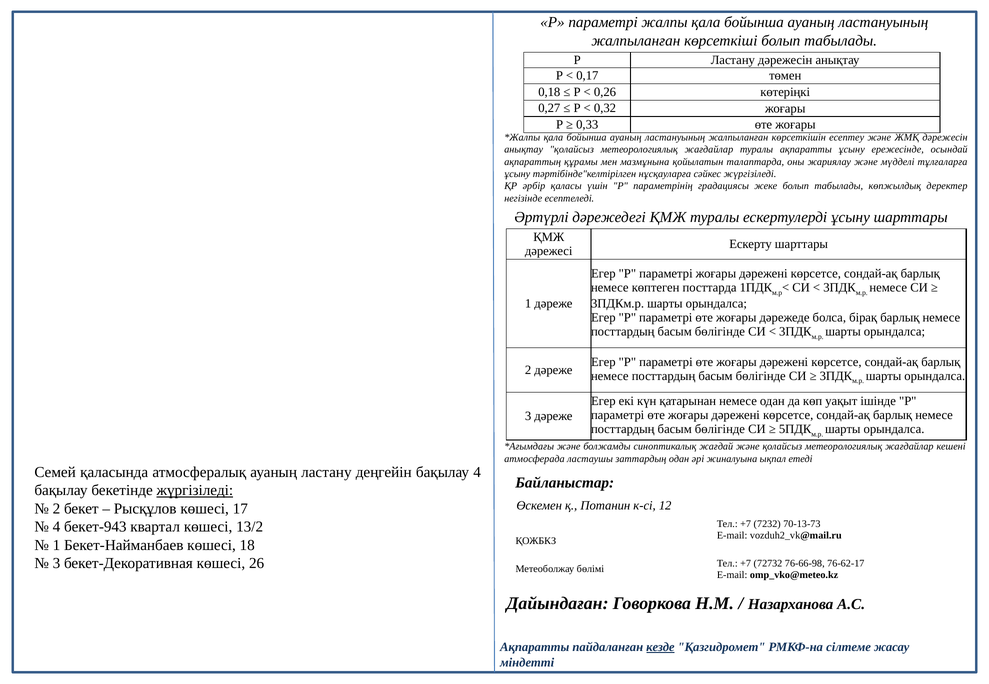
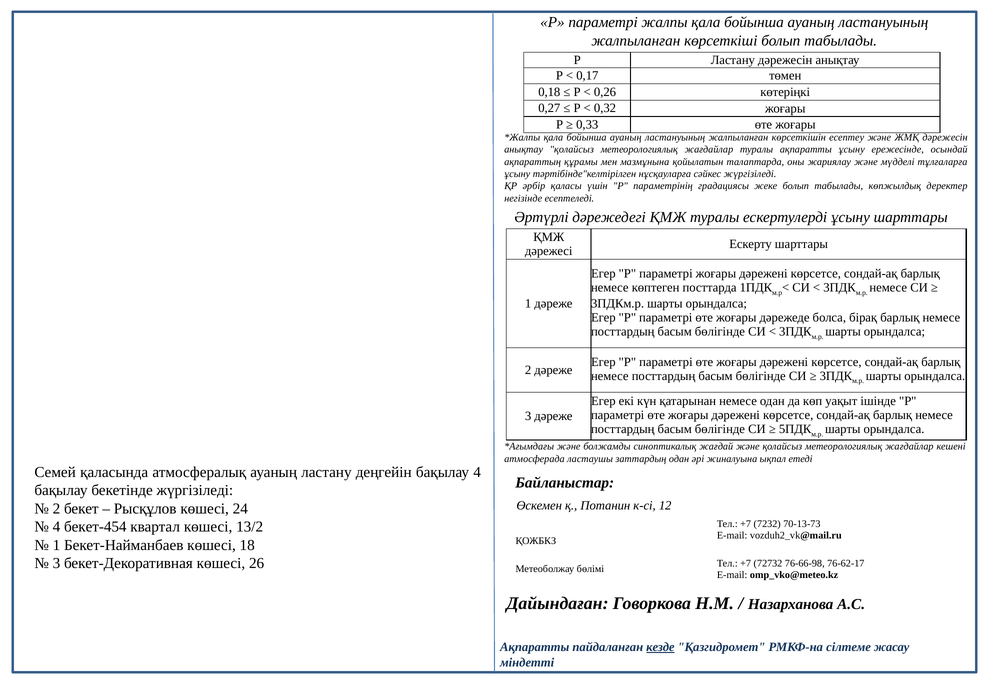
жүргізіледі underline: present -> none (195, 491)
17: 17 -> 24 (240, 509)
бекет-943: бекет-943 -> бекет-454 (95, 527)
